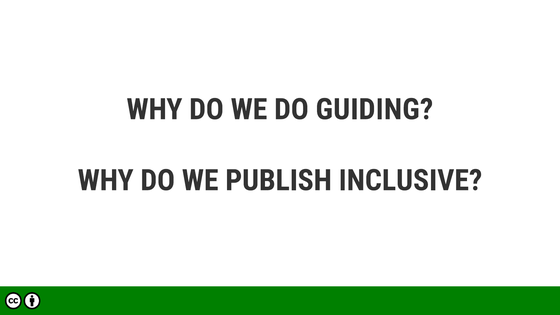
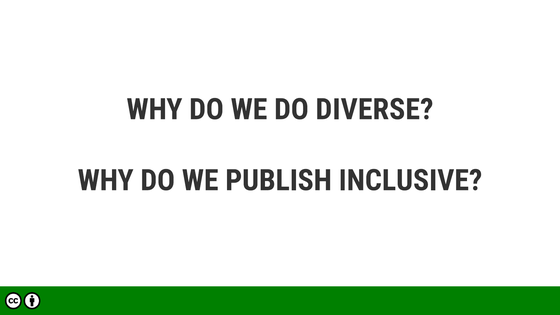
GUIDING: GUIDING -> DIVERSE (374, 109)
